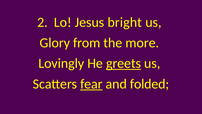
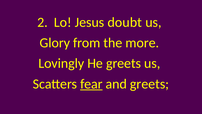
bright: bright -> doubt (125, 22)
greets underline: present -> none (124, 63)
and folded: folded -> greets (149, 84)
